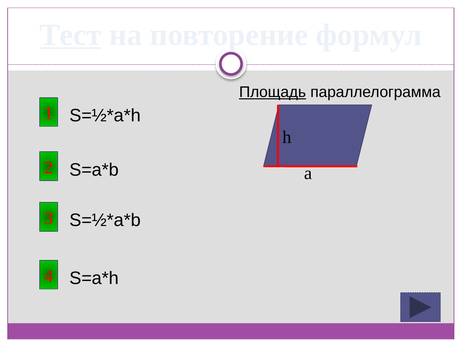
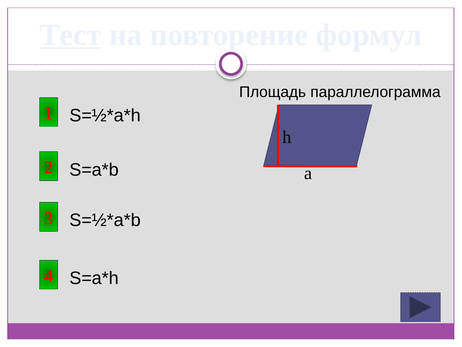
Площадь underline: present -> none (273, 92)
